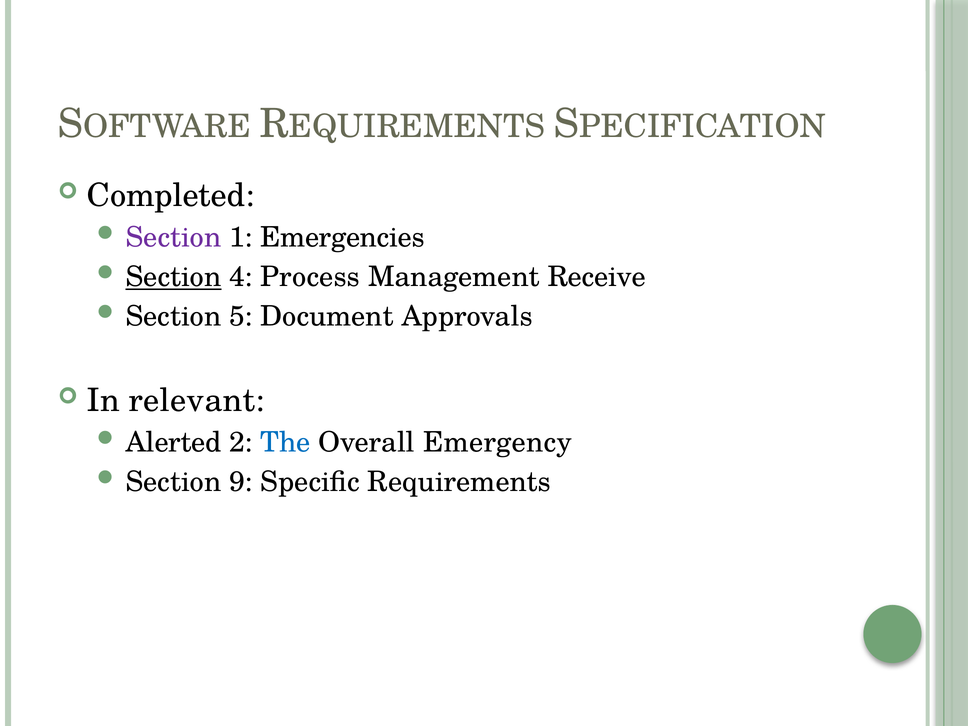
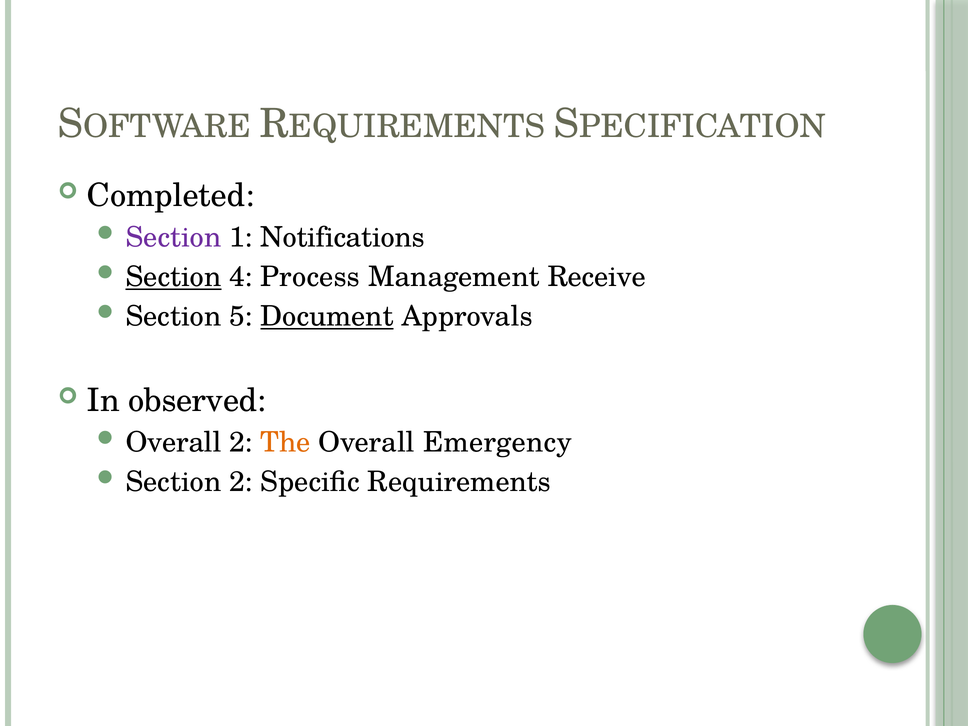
Emergencies: Emergencies -> Notifications (342, 237)
Document underline: none -> present (327, 316)
relevant: relevant -> observed (197, 401)
Alerted: Alerted -> Overall (174, 442)
The colour: blue -> orange (286, 442)
Section 9: 9 -> 2 (241, 482)
